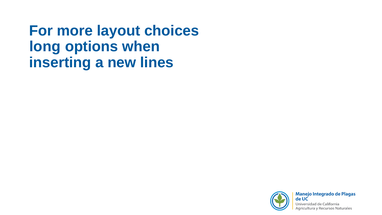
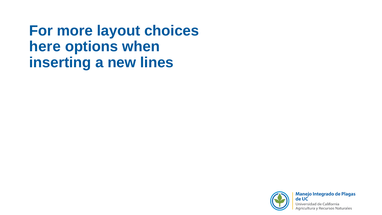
long: long -> here (45, 47)
